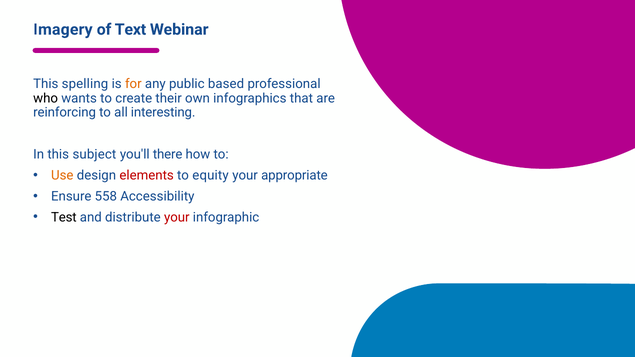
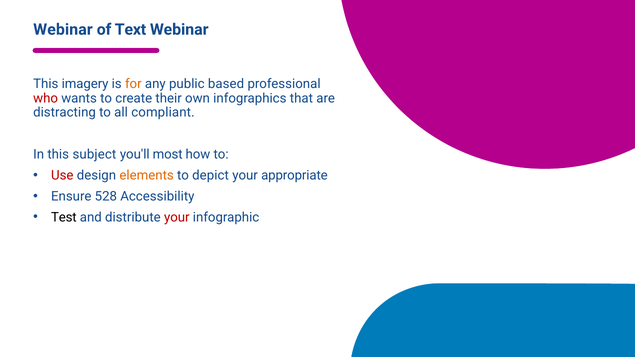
Imagery: Imagery -> Webinar (63, 30)
spelling: spelling -> imagery (85, 84)
who colour: black -> red (46, 98)
reinforcing: reinforcing -> distracting (65, 113)
interesting: interesting -> compliant (163, 113)
there: there -> most (168, 154)
Use colour: orange -> red (62, 175)
elements colour: red -> orange (147, 175)
equity: equity -> depict (211, 175)
558: 558 -> 528 (106, 196)
